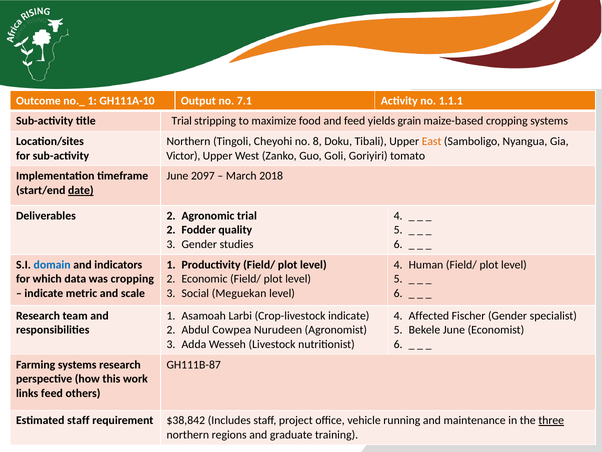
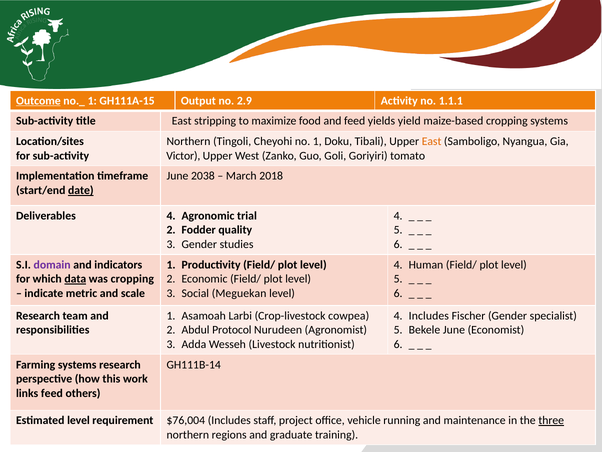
Outcome underline: none -> present (38, 101)
GH111A-10: GH111A-10 -> GH111A-15 (127, 101)
7.1: 7.1 -> 2.9 (244, 101)
title Trial: Trial -> East (182, 121)
grain: grain -> yield (409, 121)
no 8: 8 -> 1 (317, 141)
2097: 2097 -> 2038 (203, 176)
Deliverables 2: 2 -> 4 (171, 216)
domain colour: blue -> purple (52, 264)
data underline: none -> present (75, 279)
Crop-livestock indicate: indicate -> cowpea (349, 315)
Affected: Affected -> Includes (429, 315)
Cowpea: Cowpea -> Protocol (232, 330)
GH111B-87: GH111B-87 -> GH111B-14 (194, 364)
Estimated staff: staff -> level (78, 420)
$38,842: $38,842 -> $76,004 (186, 420)
